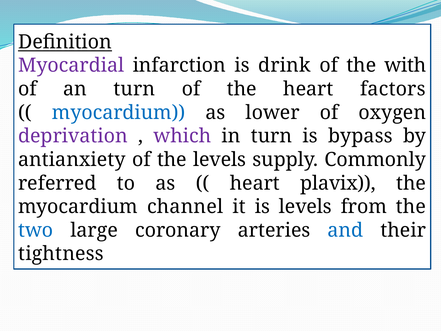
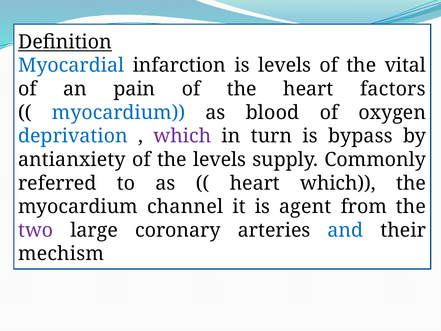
Myocardial colour: purple -> blue (71, 65)
is drink: drink -> levels (285, 65)
with: with -> vital (405, 65)
an turn: turn -> pain (134, 89)
lower: lower -> blood (273, 112)
deprivation colour: purple -> blue (73, 136)
heart plavix: plavix -> which (338, 183)
is levels: levels -> agent (305, 207)
two colour: blue -> purple (36, 230)
tightness: tightness -> mechism (61, 254)
